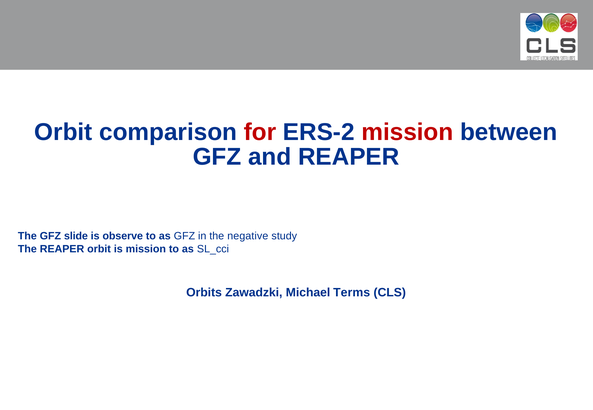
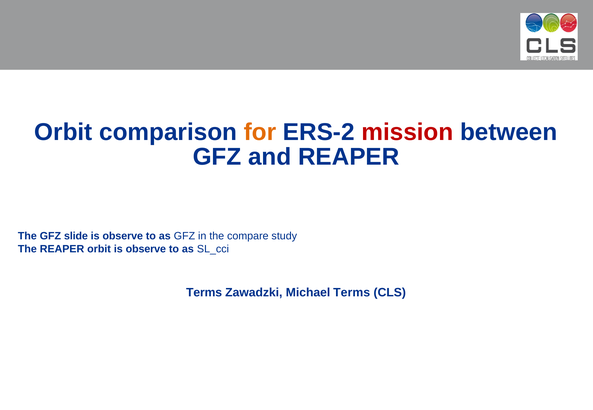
for colour: red -> orange (260, 132)
negative: negative -> compare (248, 236)
orbit is mission: mission -> observe (146, 249)
Orbits: Orbits -> Terms (204, 293)
